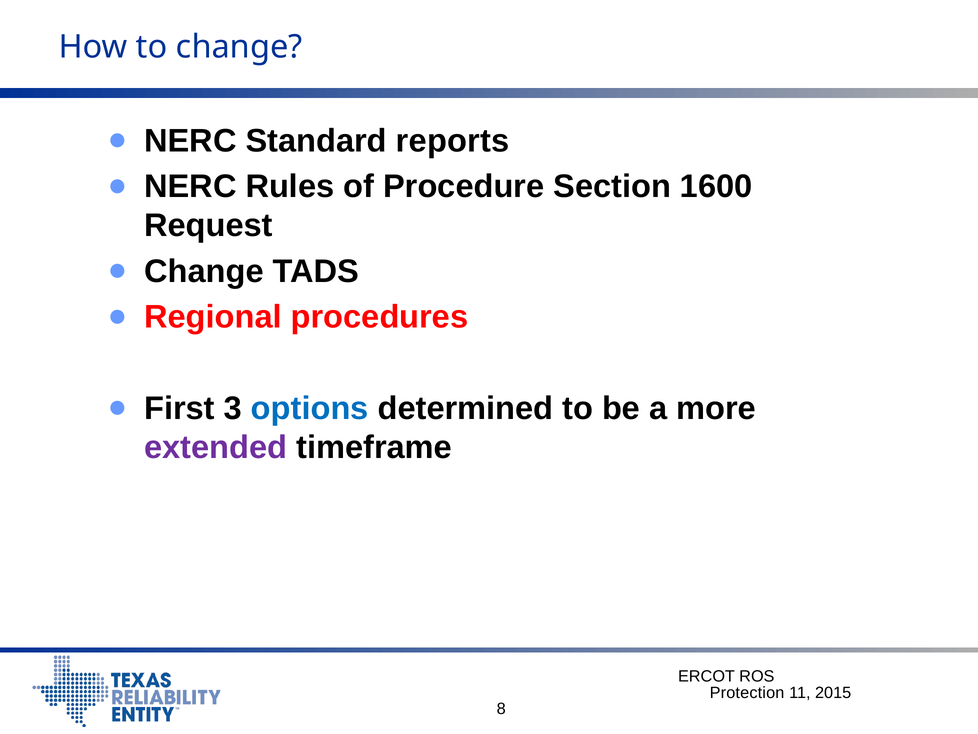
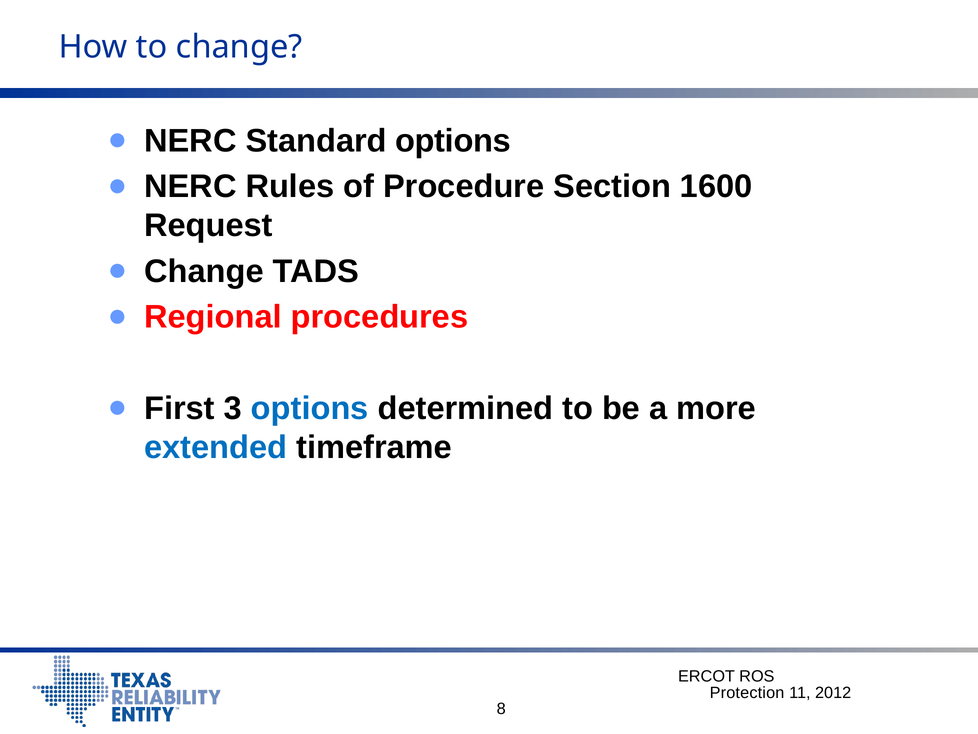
Standard reports: reports -> options (453, 141)
extended colour: purple -> blue (216, 447)
2015: 2015 -> 2012 (833, 692)
